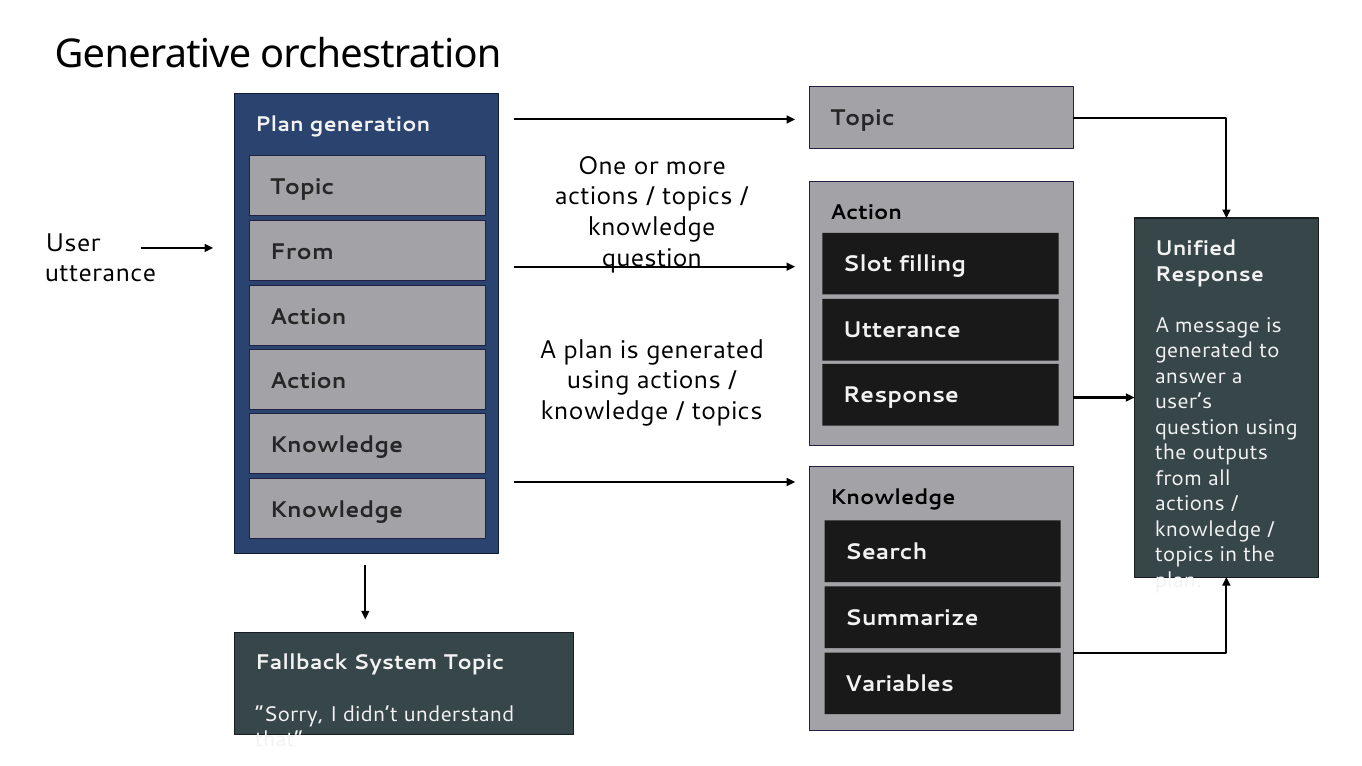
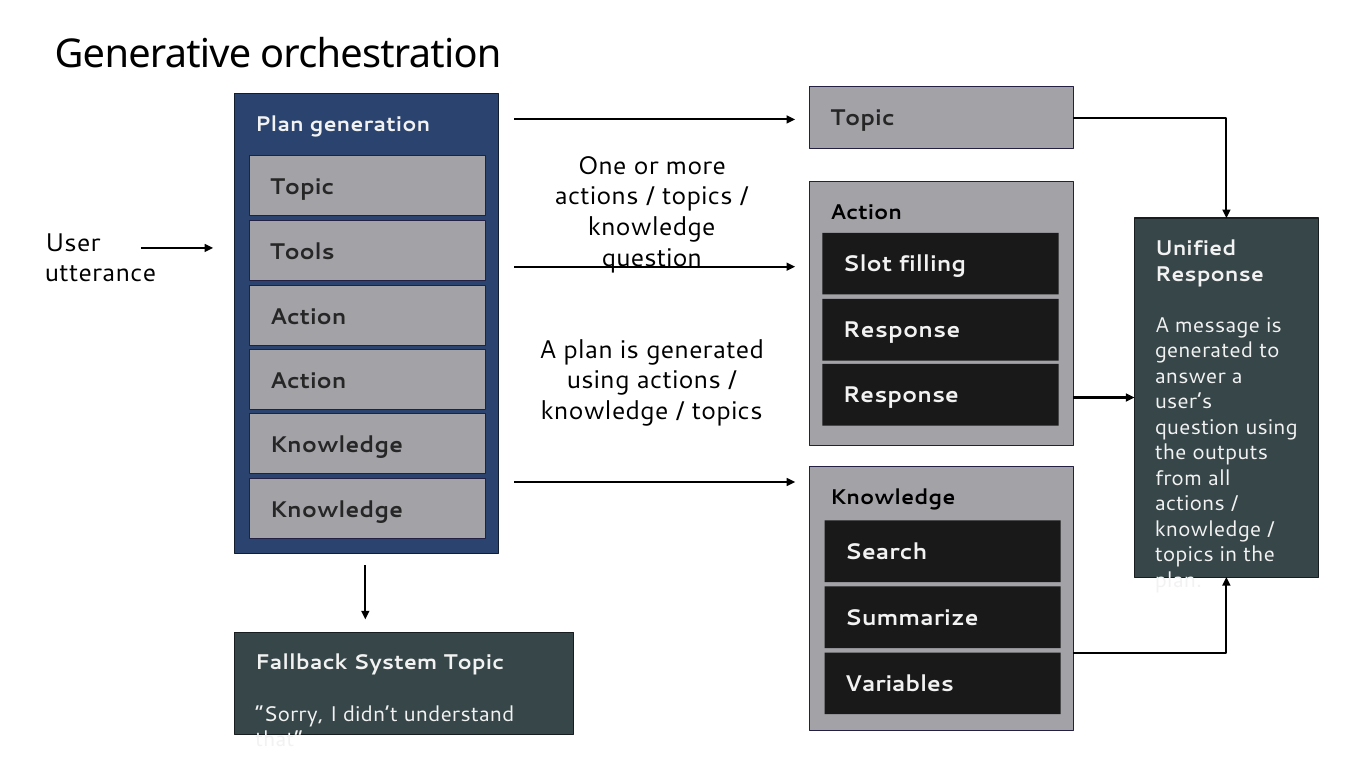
From: From -> Tools (302, 252)
Utterance: Utterance -> Response (902, 330)
